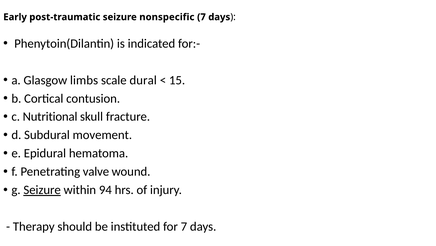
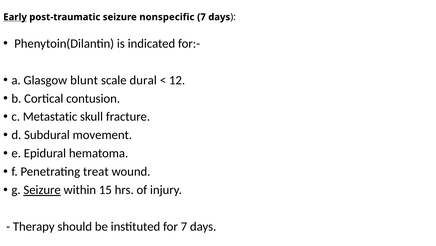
Early underline: none -> present (15, 17)
limbs: limbs -> blunt (84, 80)
15: 15 -> 12 (177, 80)
Nutritional: Nutritional -> Metastatic (50, 116)
valve: valve -> treat (96, 171)
94: 94 -> 15 (105, 189)
